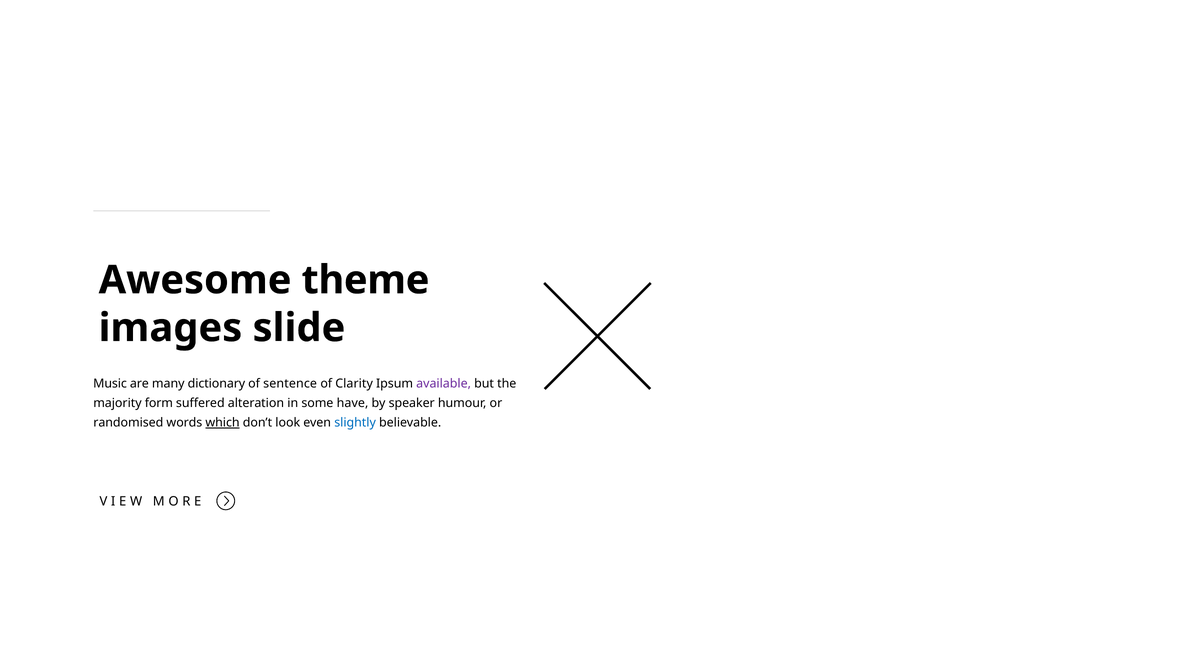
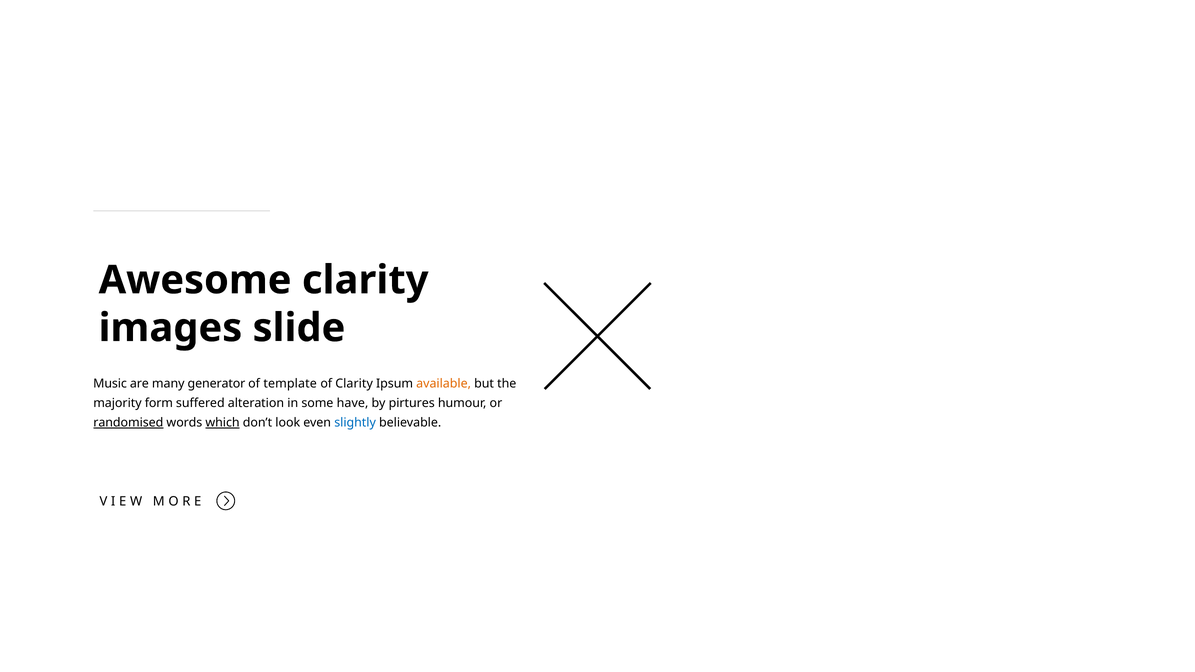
Awesome theme: theme -> clarity (365, 280)
dictionary: dictionary -> generator (216, 384)
sentence: sentence -> template (290, 384)
available colour: purple -> orange (444, 384)
speaker: speaker -> pirtures (412, 403)
randomised underline: none -> present (128, 423)
